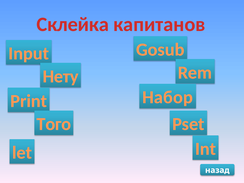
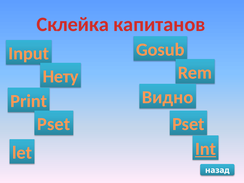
Набор: Набор -> Видно (168, 97)
Того: Того -> Pset (54, 124)
Int underline: none -> present (206, 149)
